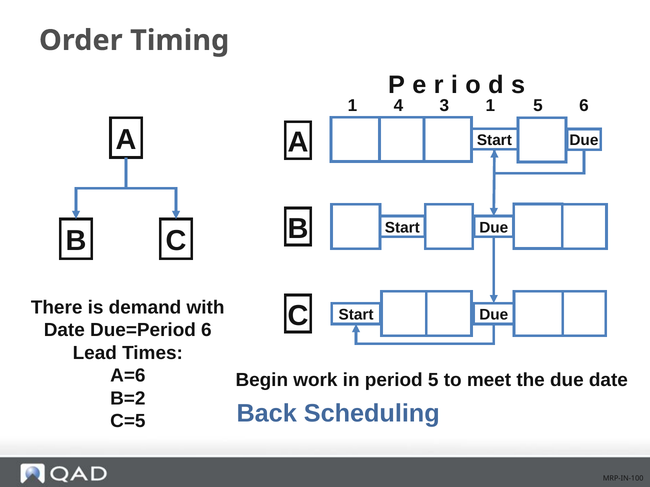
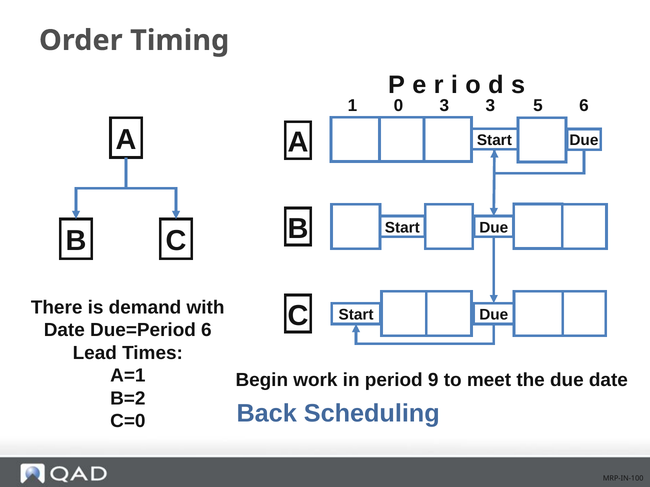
4: 4 -> 0 (398, 106)
3 1: 1 -> 3 (490, 106)
A=6: A=6 -> A=1 (128, 376)
period 5: 5 -> 9 (433, 380)
C=5: C=5 -> C=0 (128, 422)
